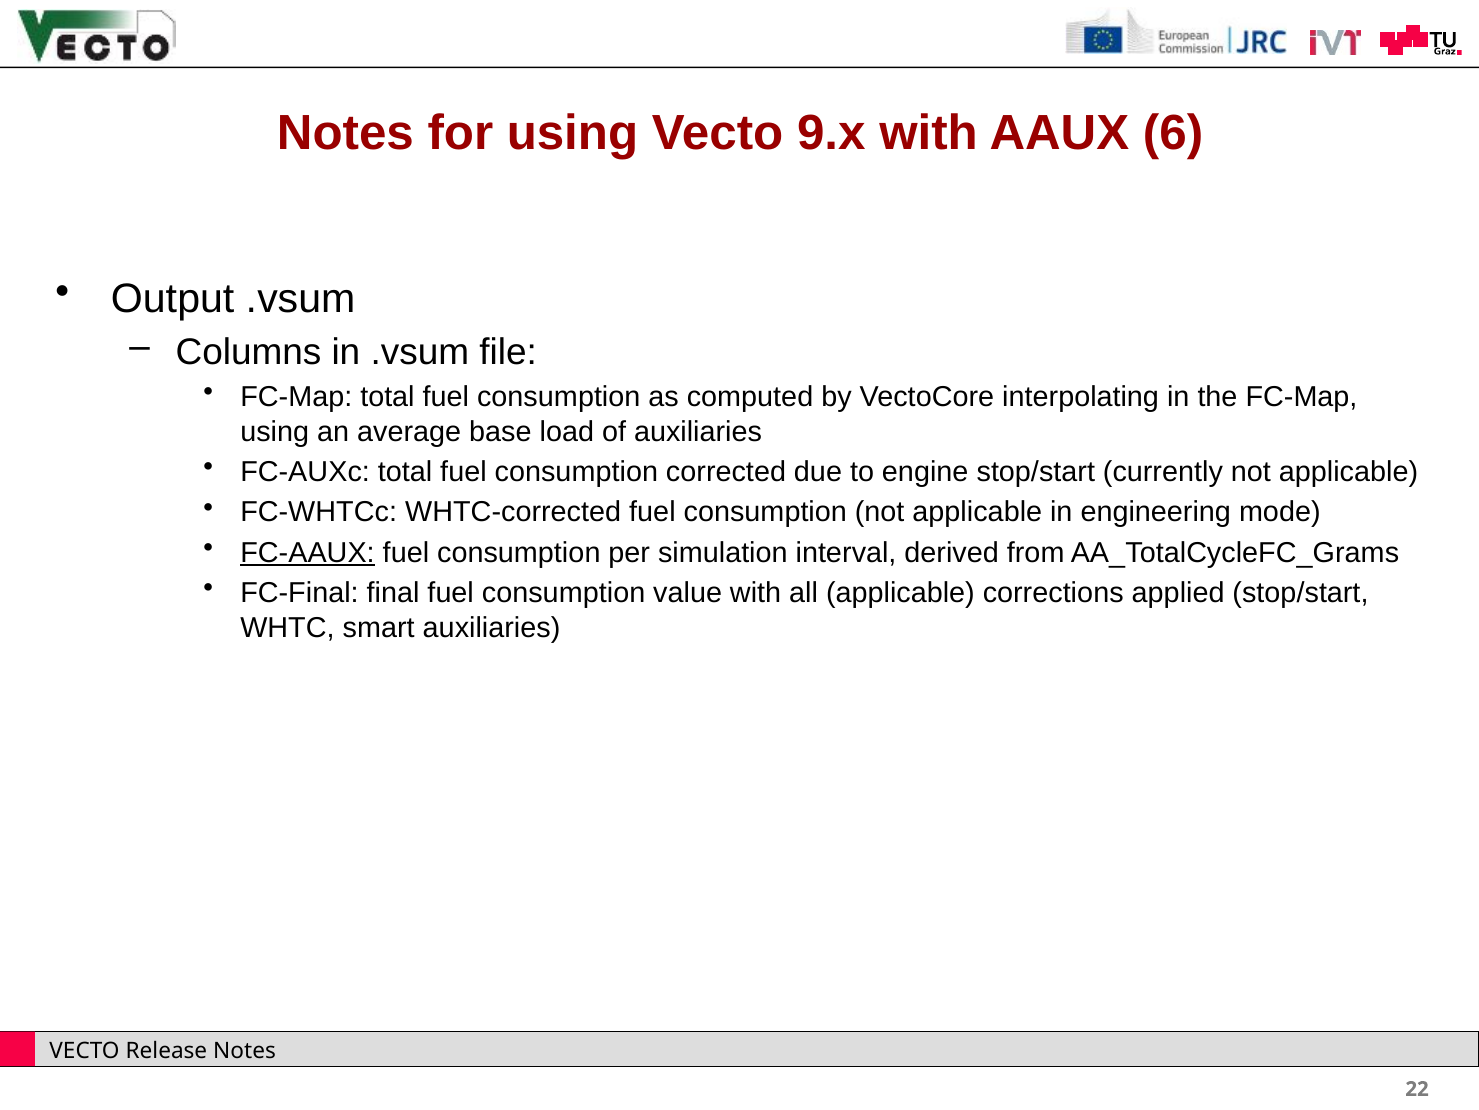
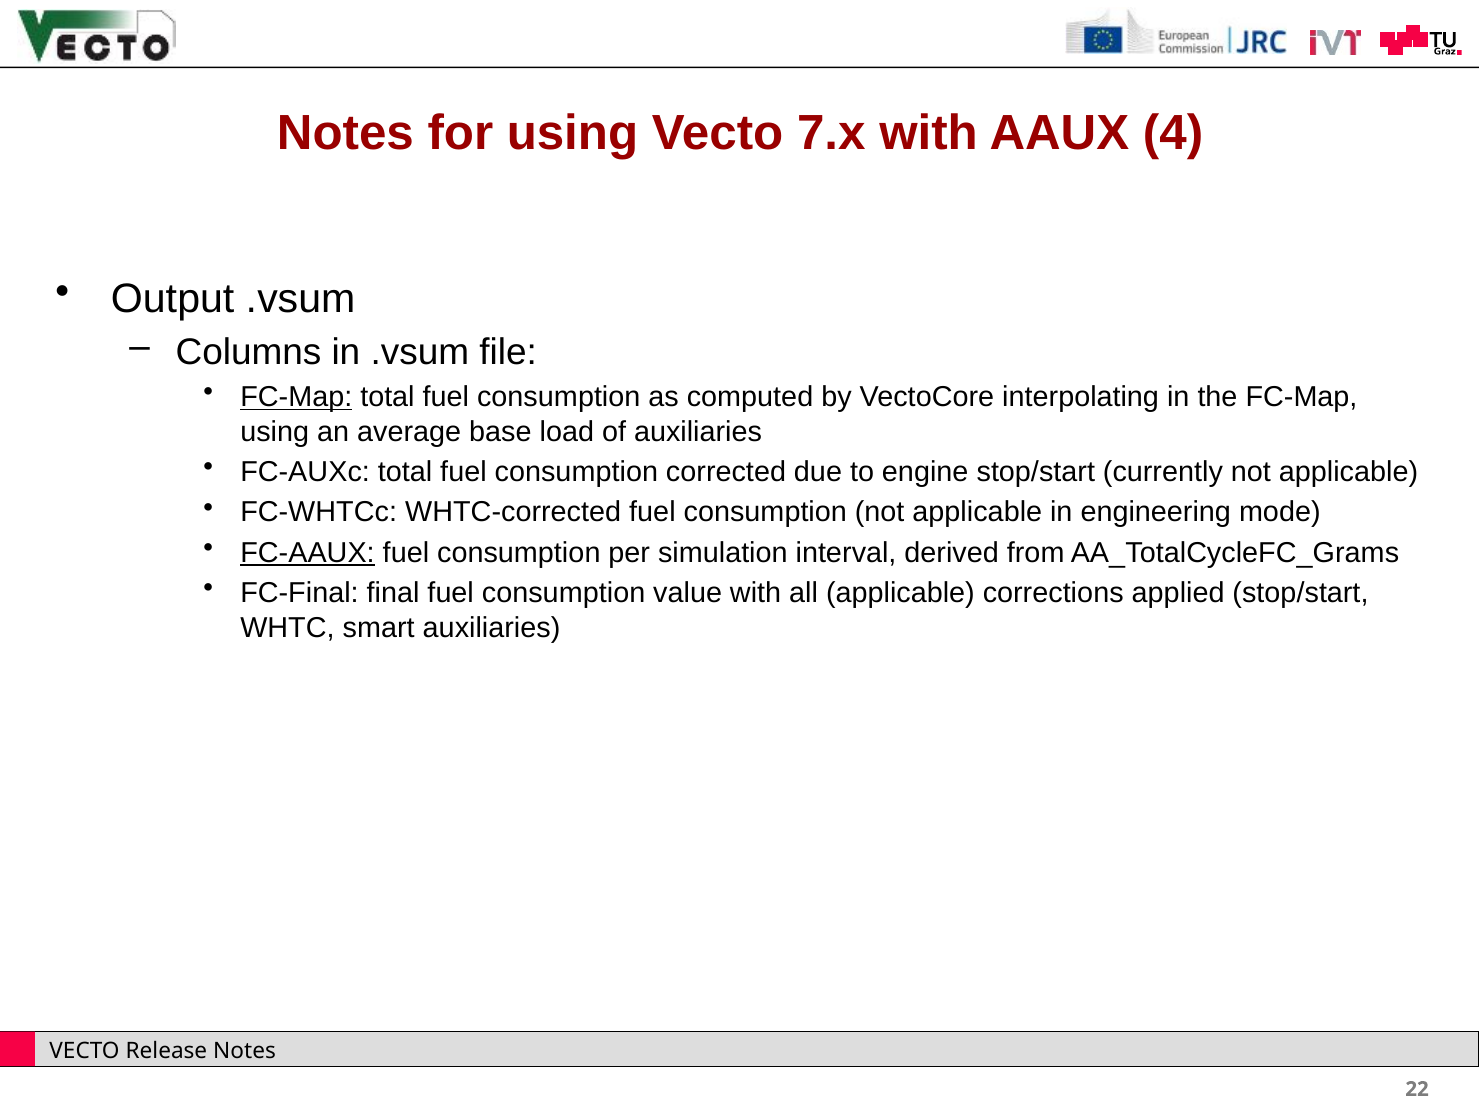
9.x: 9.x -> 7.x (831, 133)
6: 6 -> 4 (1173, 133)
FC-Map underline: none -> present (296, 397)
